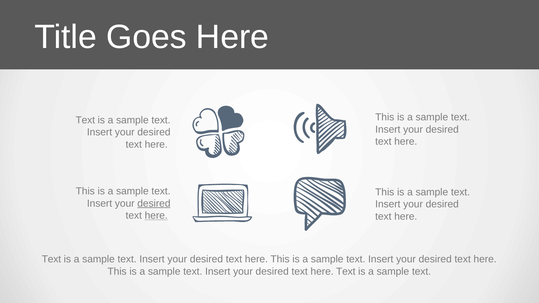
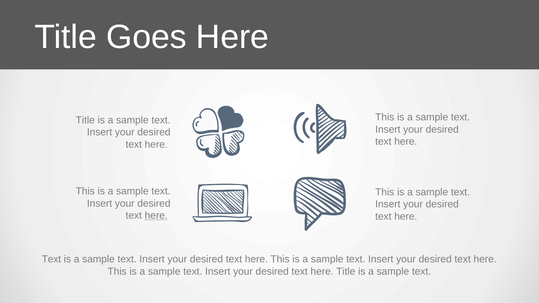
Text: Text -> Title (85, 120)
desired underline: present -> none (154, 203)
Text: Text -> Title (346, 272)
